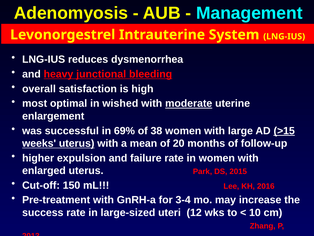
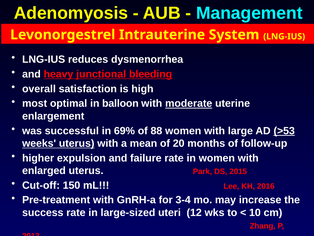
wished: wished -> balloon (120, 103)
38: 38 -> 88 (156, 131)
>15: >15 -> >53 (284, 131)
